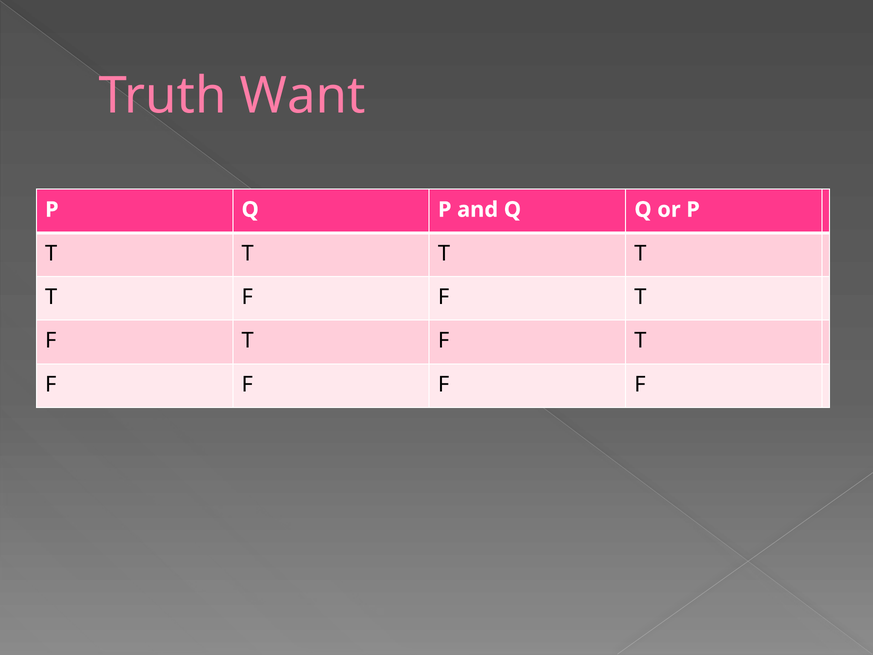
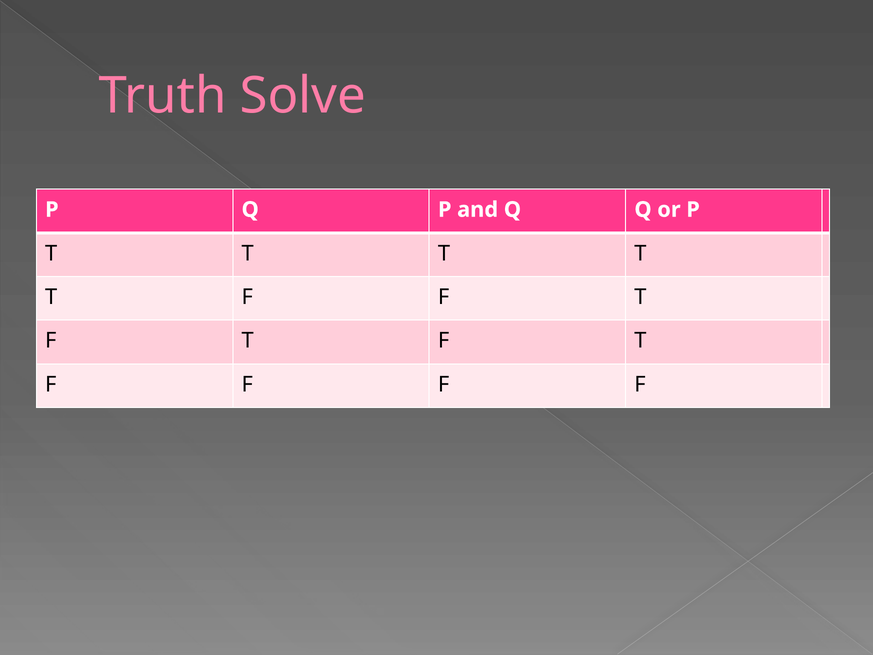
Want: Want -> Solve (303, 96)
